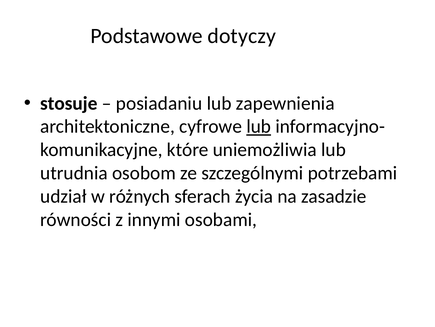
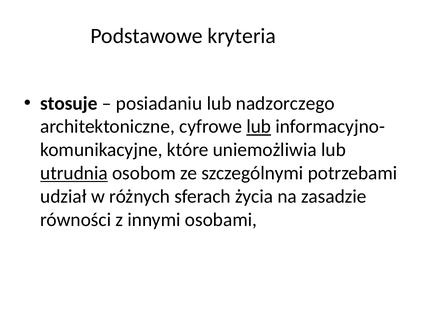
dotyczy: dotyczy -> kryteria (242, 36)
zapewnienia: zapewnienia -> nadzorczego (285, 103)
utrudnia underline: none -> present (74, 173)
